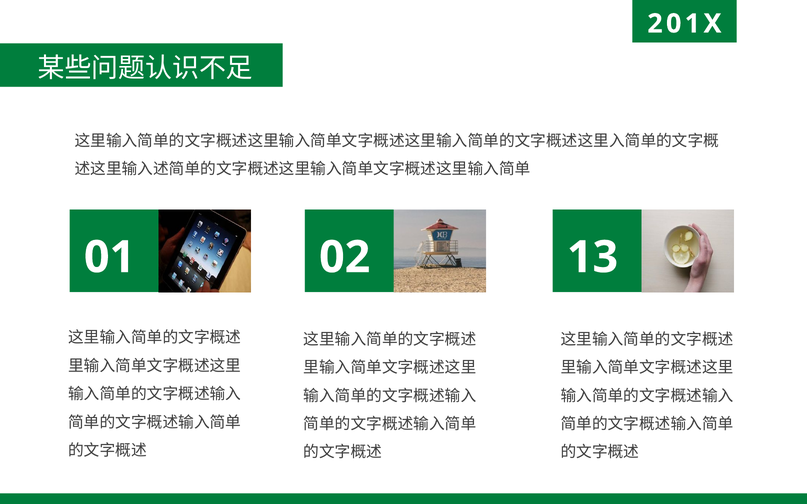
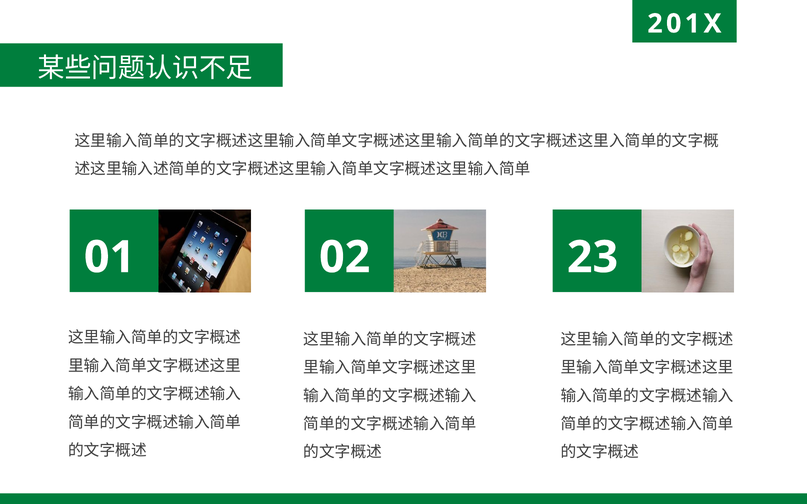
13: 13 -> 23 (593, 258)
